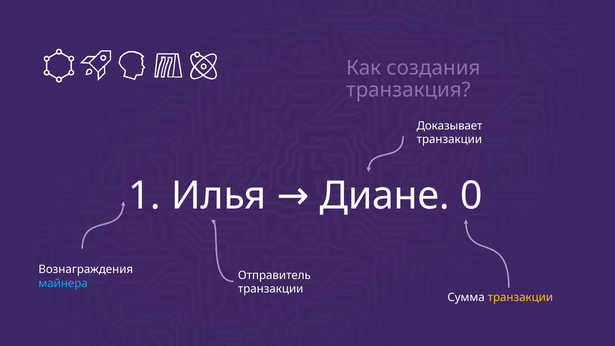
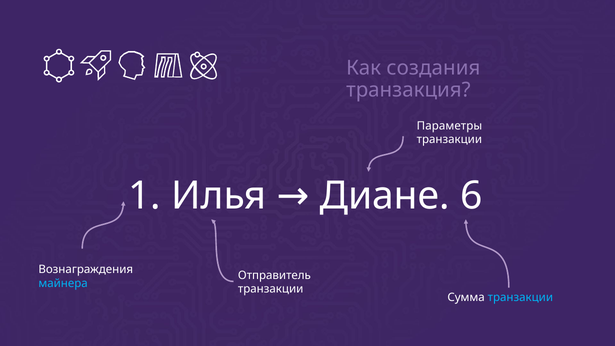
Доказывает: Доказывает -> Параметры (449, 126)
0: 0 -> 6 (471, 196)
транзакции colour: yellow -> light blue (520, 298)
